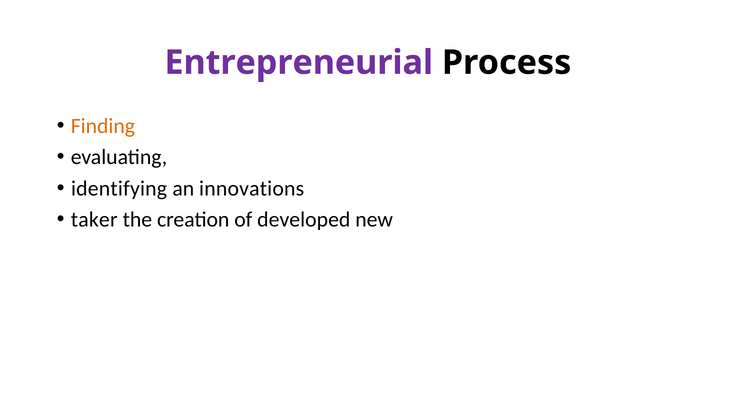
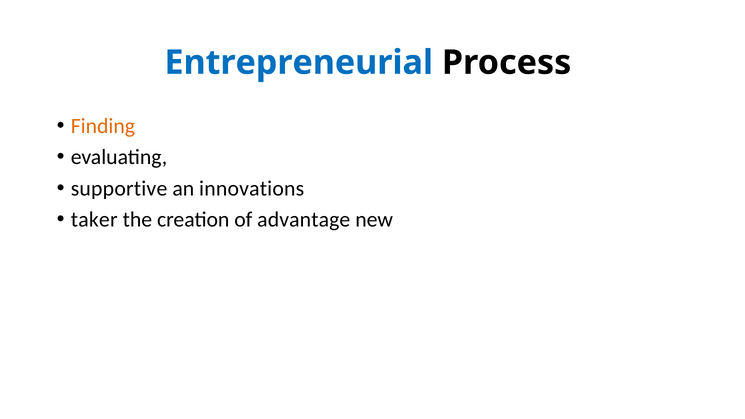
Entrepreneurial colour: purple -> blue (299, 63)
identifying: identifying -> supportive (119, 188)
developed: developed -> advantage (304, 220)
